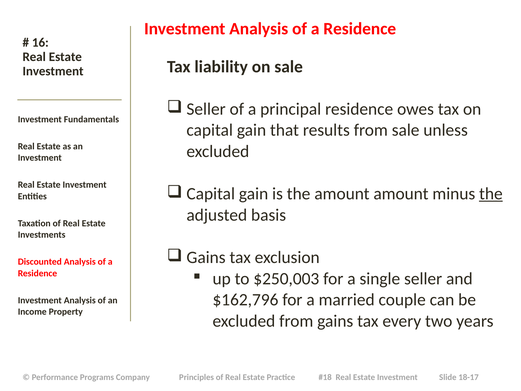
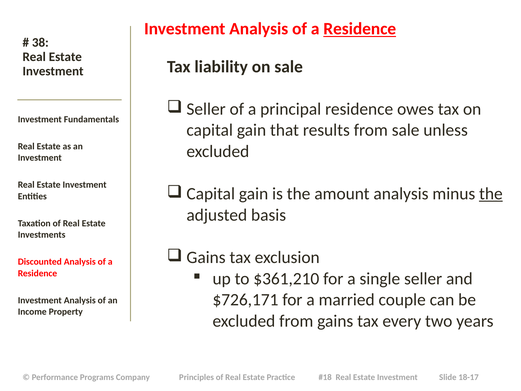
Residence underline: none -> present (360, 29)
16: 16 -> 38 (40, 42)
amount amount: amount -> analysis (401, 194)
$250,003: $250,003 -> $361,210 (286, 278)
$162,796: $162,796 -> $726,171 (245, 300)
